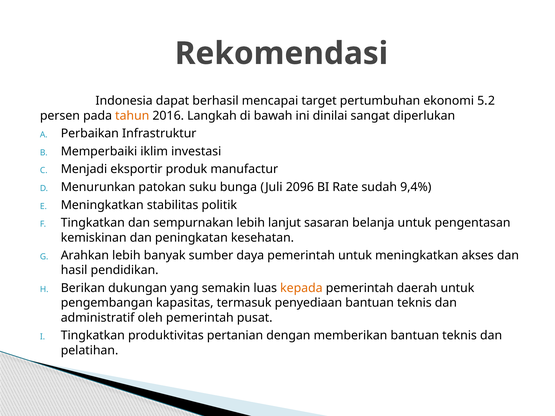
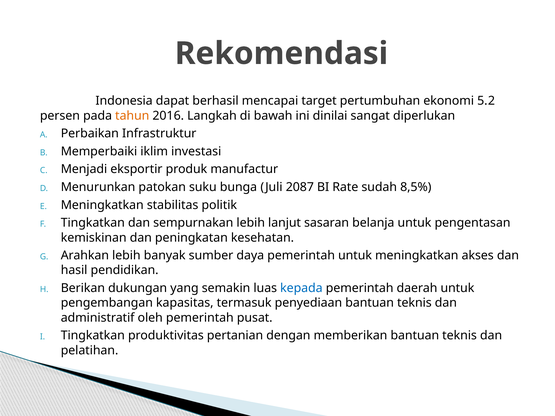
2096: 2096 -> 2087 (300, 187)
9,4%: 9,4% -> 8,5% (416, 187)
kepada colour: orange -> blue (301, 288)
